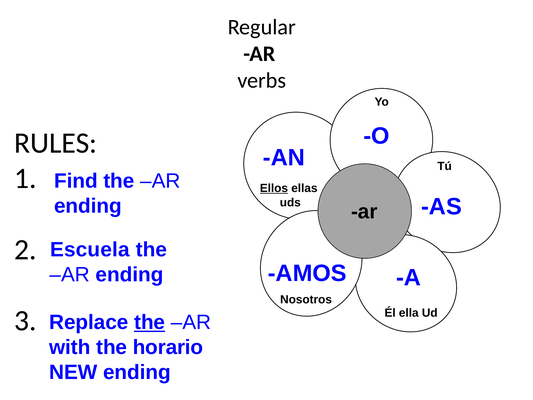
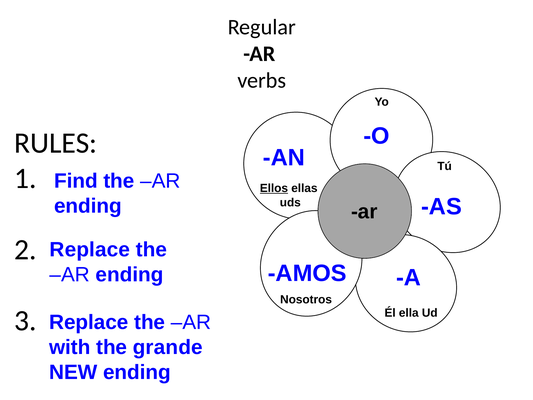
Escuela: Escuela -> Replace (90, 250)
the underline: present -> none (150, 322)
horario: horario -> grande (168, 347)
